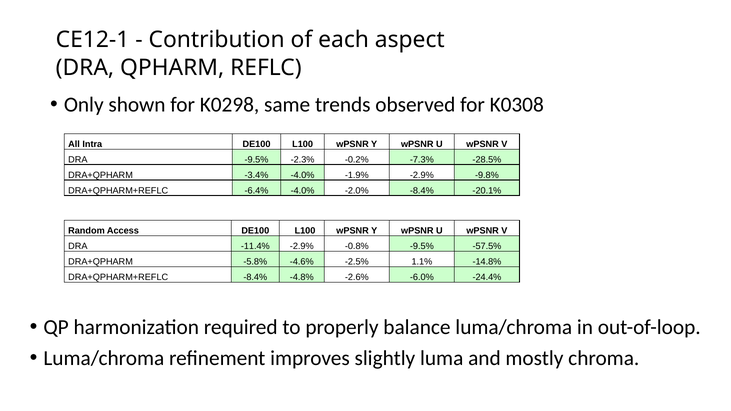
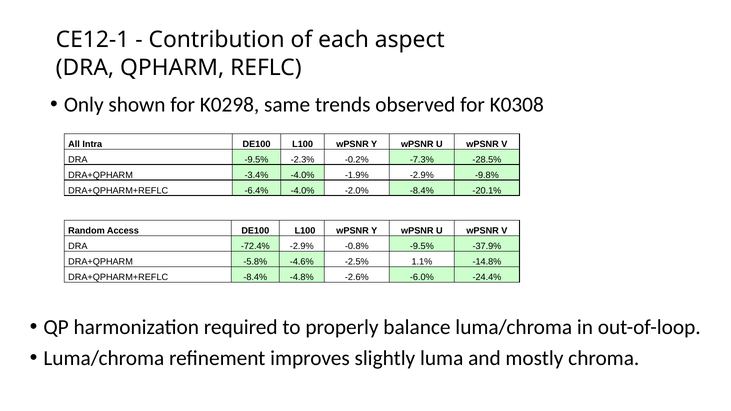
-11.4%: -11.4% -> -72.4% (255, 246)
-57.5%: -57.5% -> -37.9% (487, 246)
